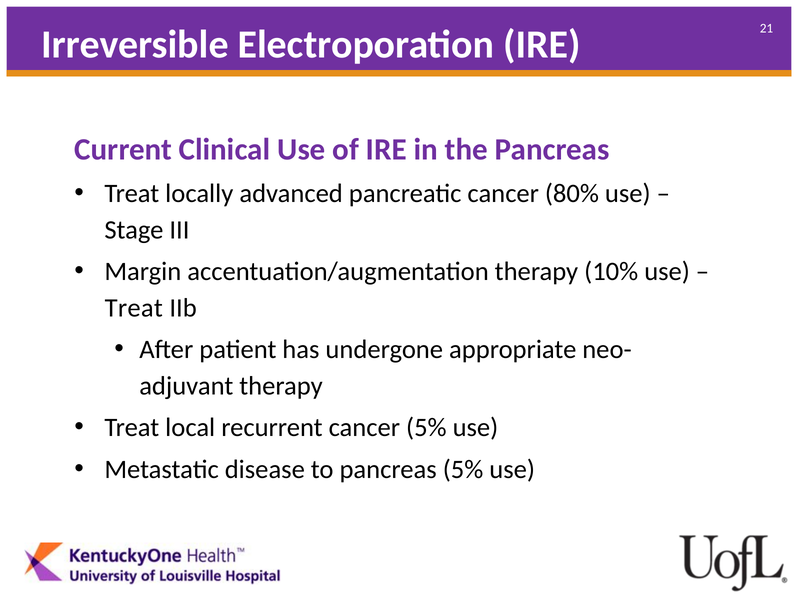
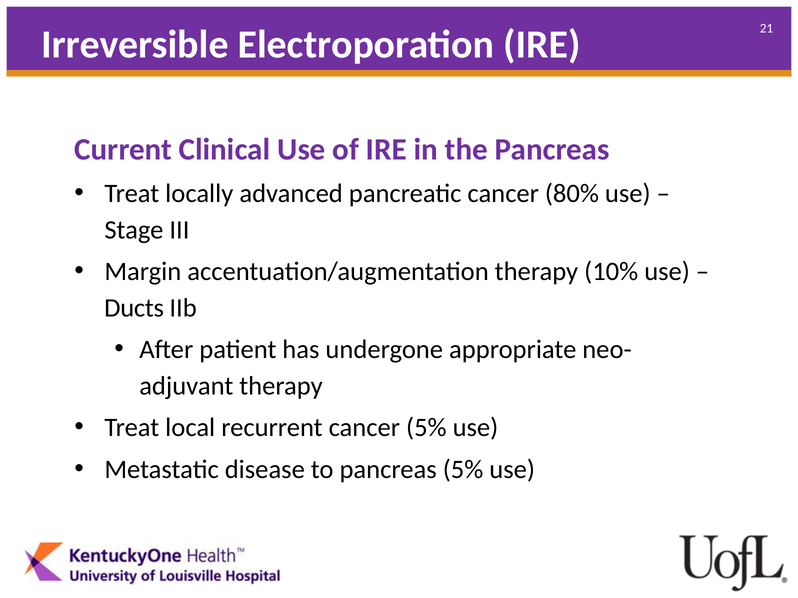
Treat: Treat -> Ducts (134, 308)
